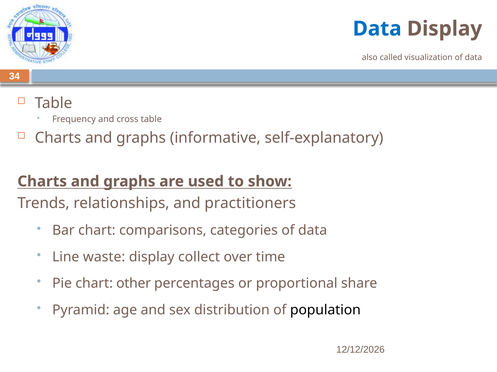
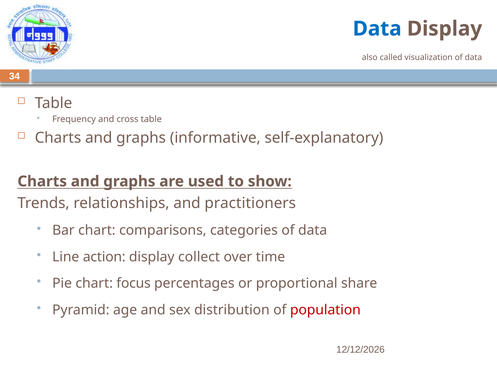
waste: waste -> action (104, 257)
other: other -> focus (134, 284)
population colour: black -> red (325, 310)
